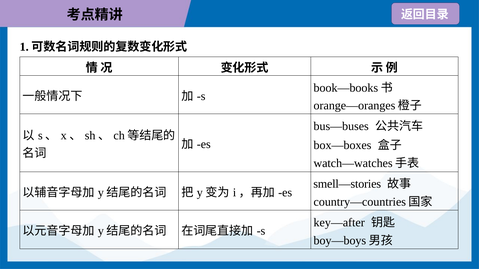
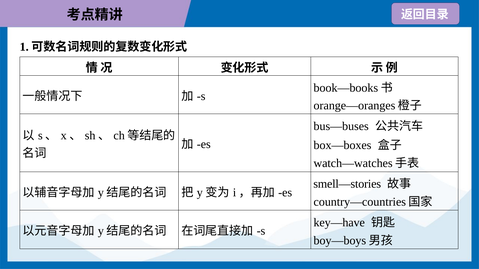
key—after: key—after -> key—have (339, 223)
